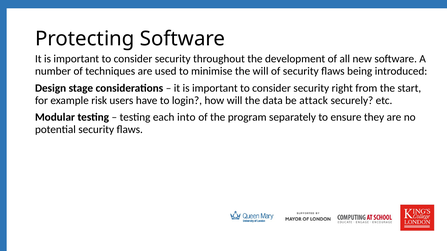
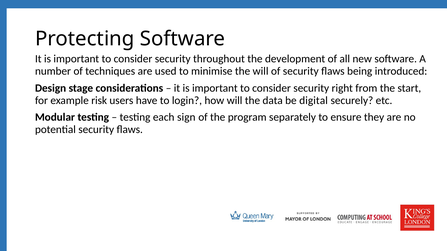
attack: attack -> digital (314, 101)
into: into -> sign (186, 117)
